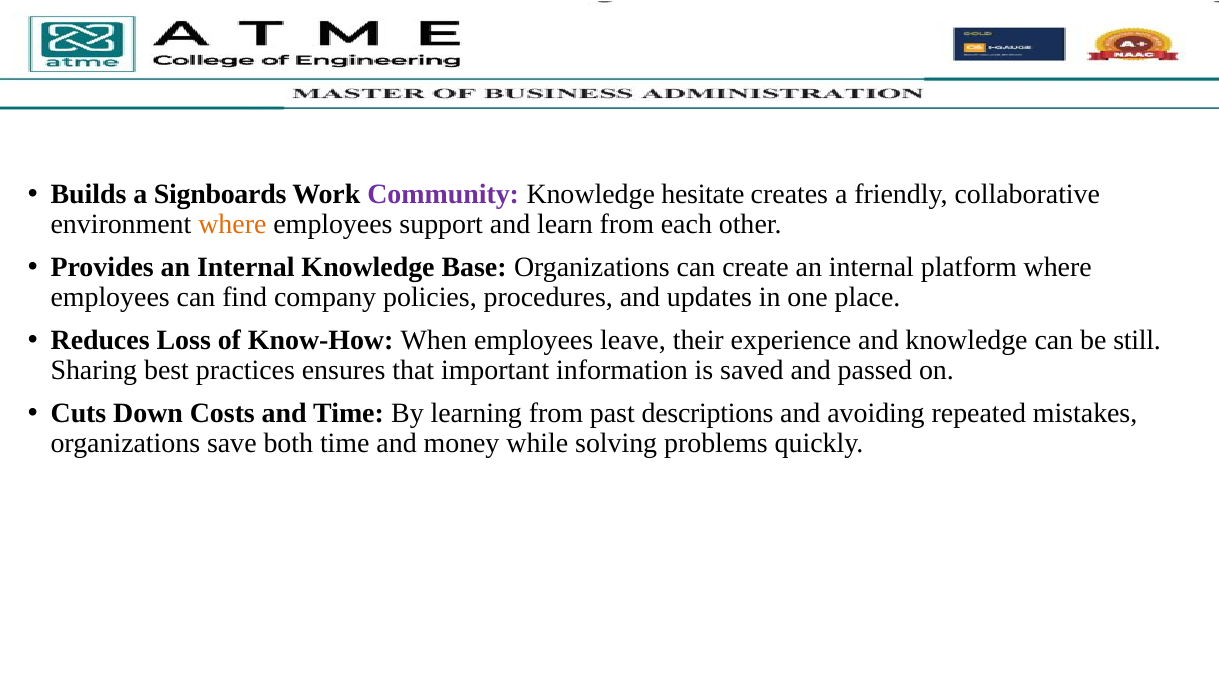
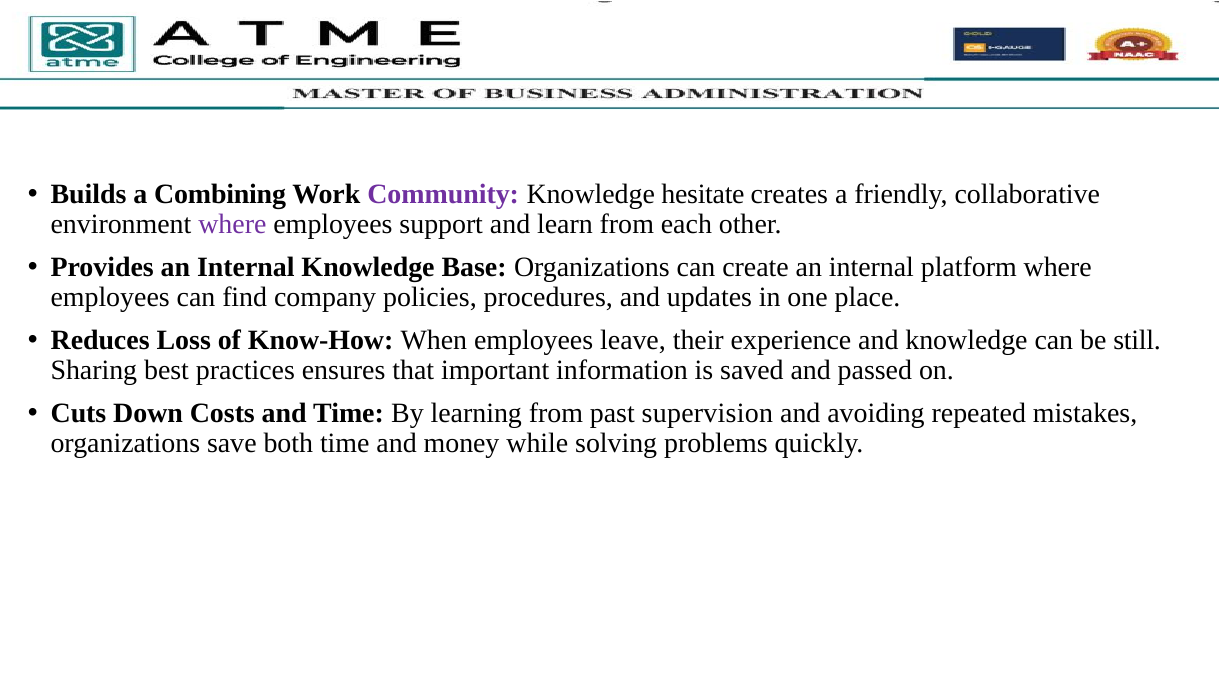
Signboards: Signboards -> Combining (220, 195)
where colour: orange -> purple (232, 225)
descriptions: descriptions -> supervision (707, 413)
